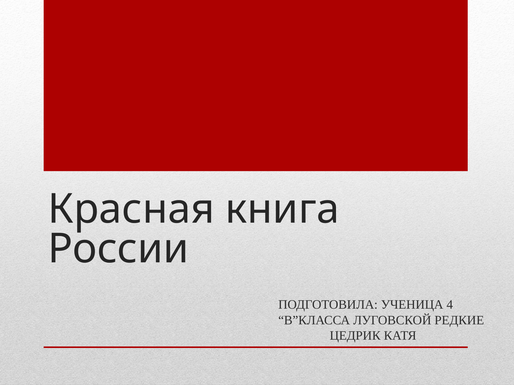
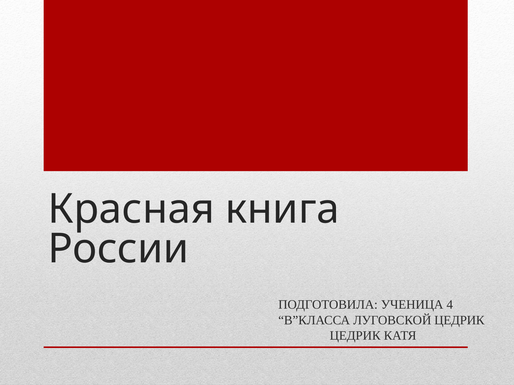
ЛУГОВСКОЙ РЕДКИЕ: РЕДКИЕ -> ЦЕДРИК (459, 321)
